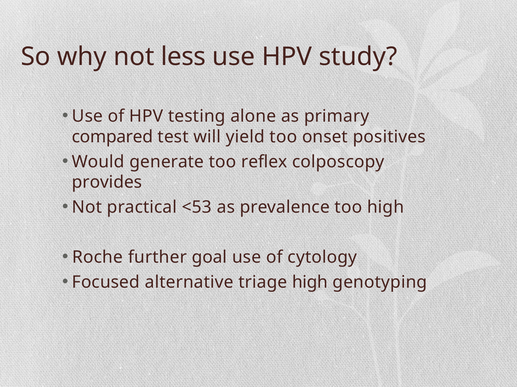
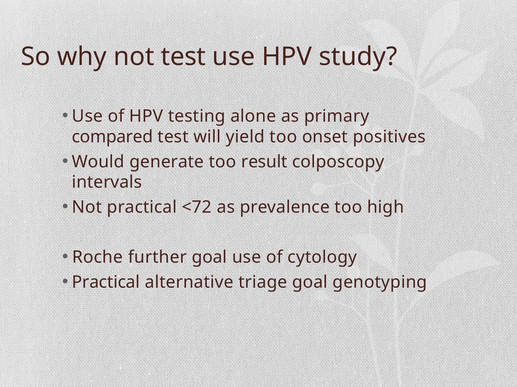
not less: less -> test (183, 57)
reflex: reflex -> result (264, 162)
provides: provides -> intervals (107, 183)
<53: <53 -> <72 (197, 208)
Focused: Focused -> Practical (106, 283)
triage high: high -> goal (310, 283)
